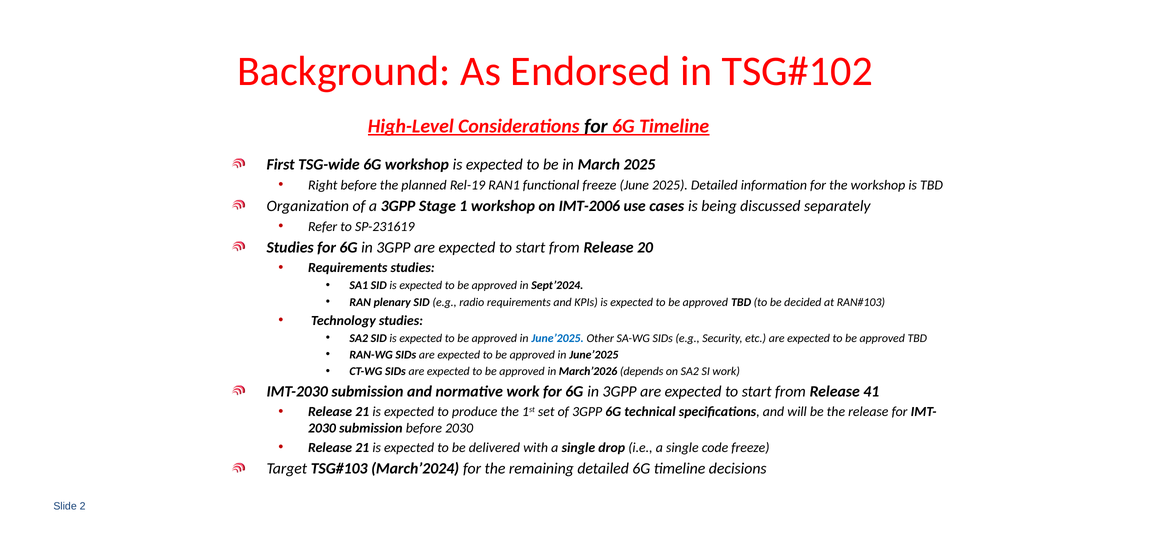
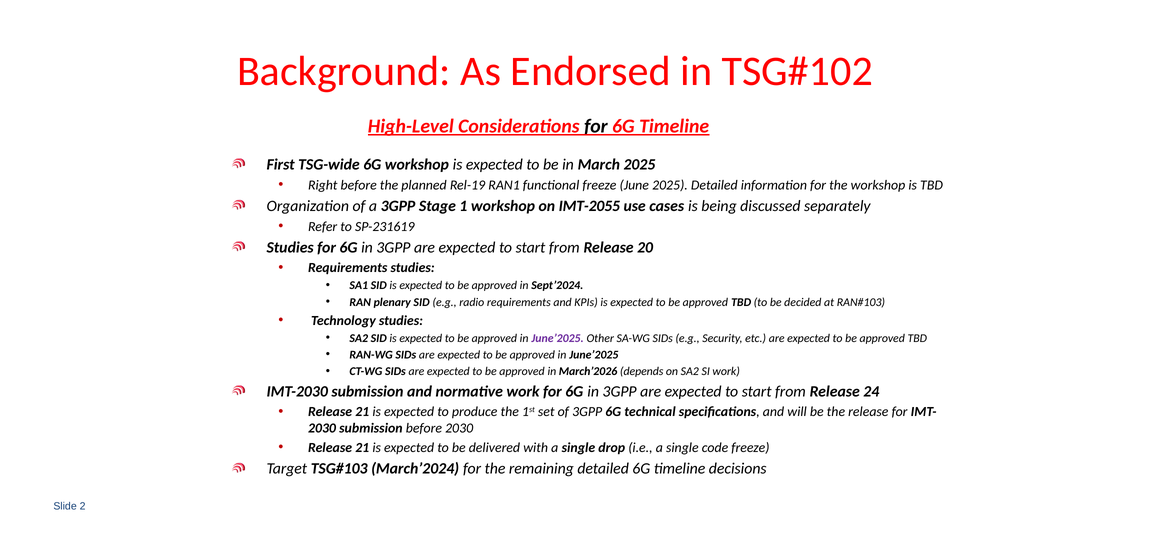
IMT-2006: IMT-2006 -> IMT-2055 (589, 206)
June’2025 colour: blue -> purple (558, 338)
41: 41 -> 24 (871, 391)
